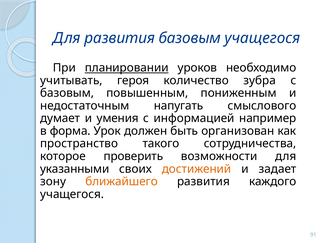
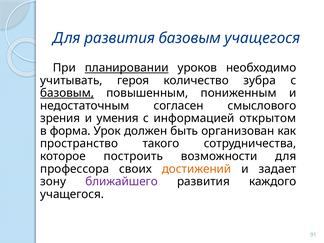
базовым underline: none -> present (67, 93)
напугать: напугать -> согласен (179, 106)
думает: думает -> зрения (60, 118)
например: например -> открытом (268, 118)
проверить: проверить -> построить (133, 156)
указанными: указанными -> профессора (75, 169)
ближайшего colour: orange -> purple (122, 182)
